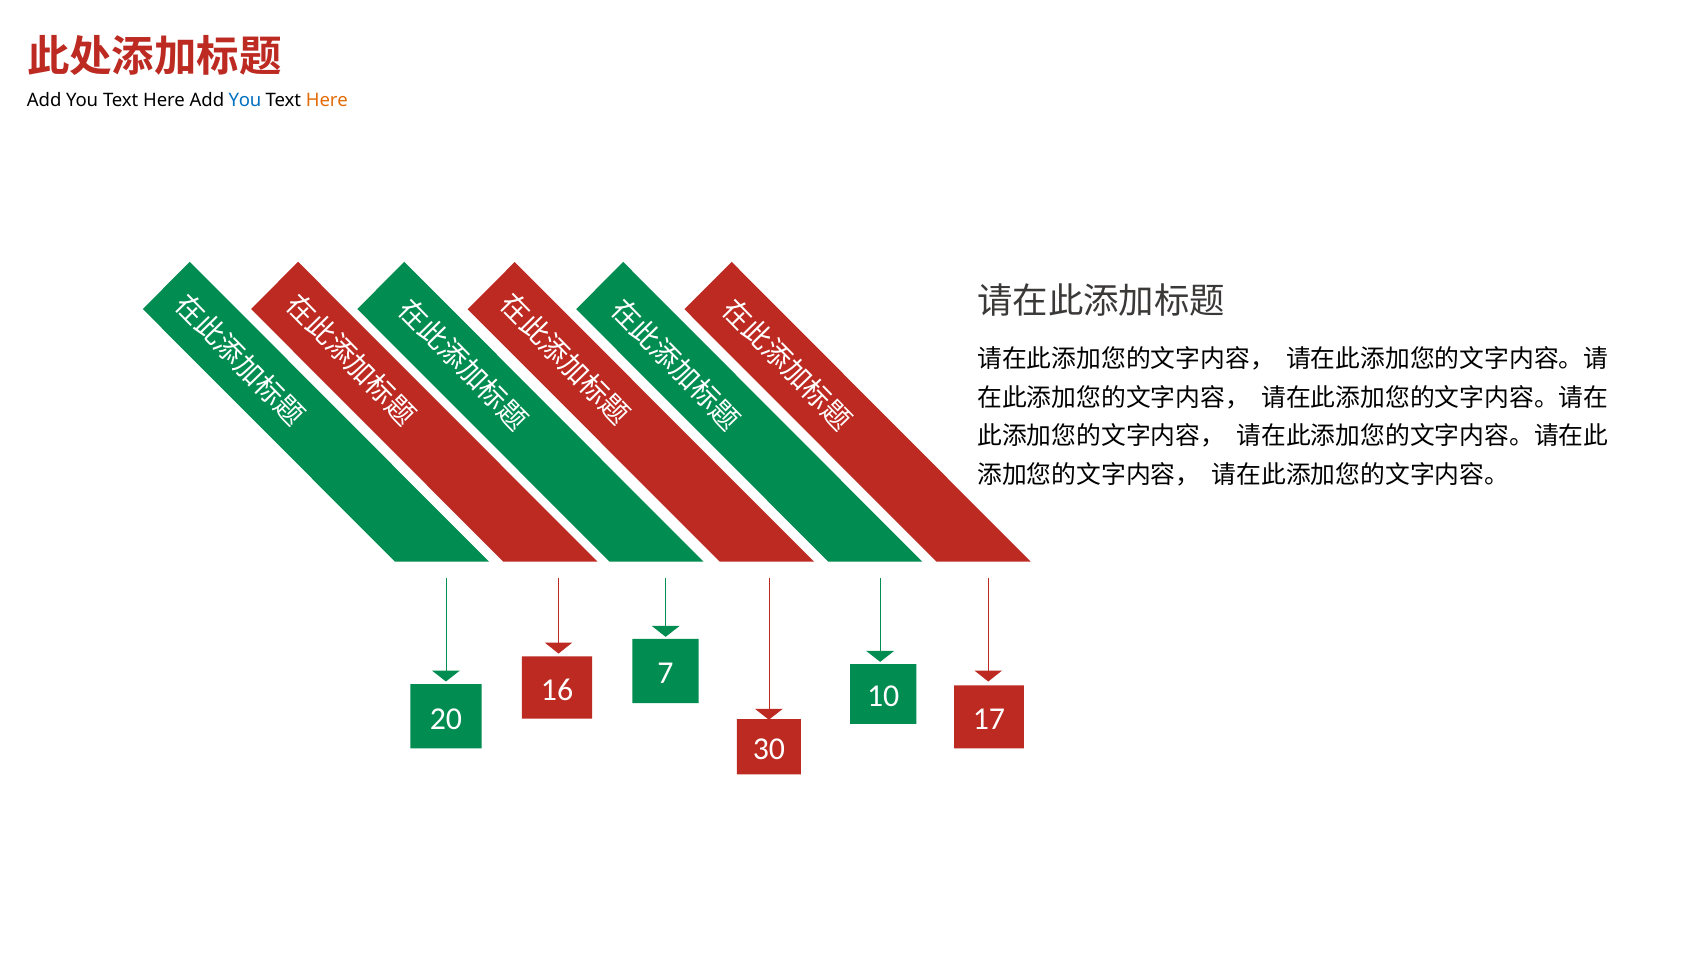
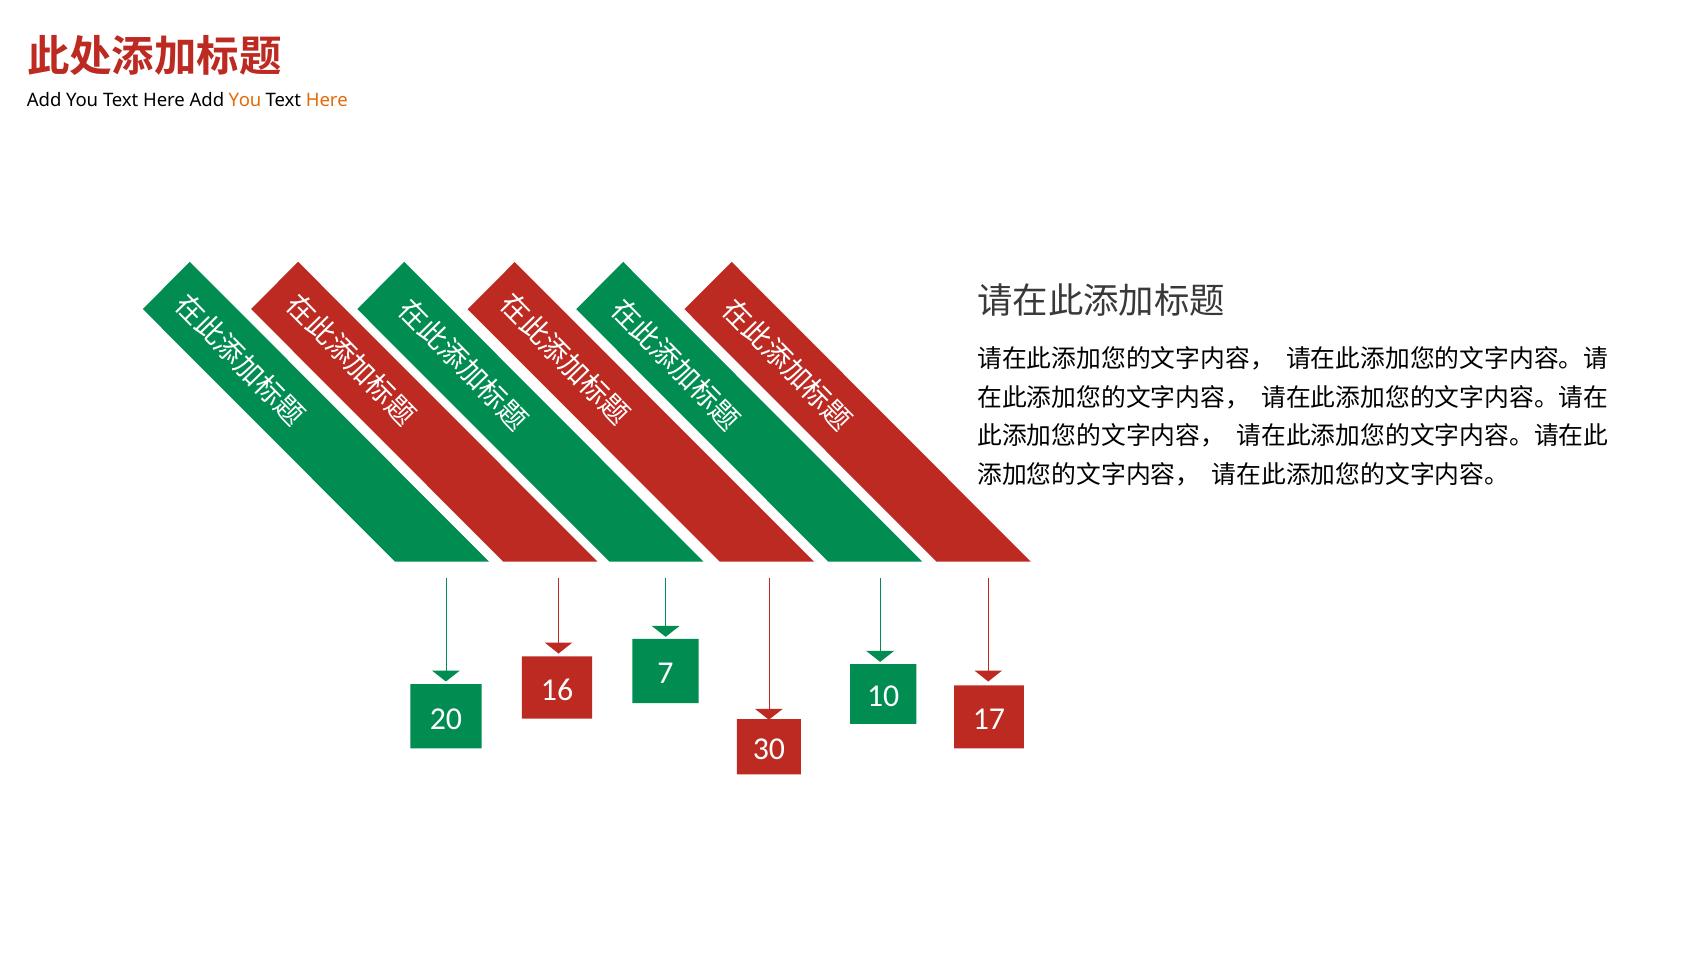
You colour: blue -> orange (245, 101)
